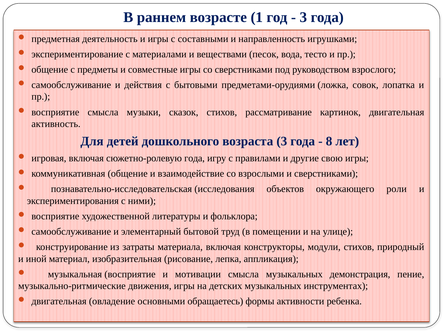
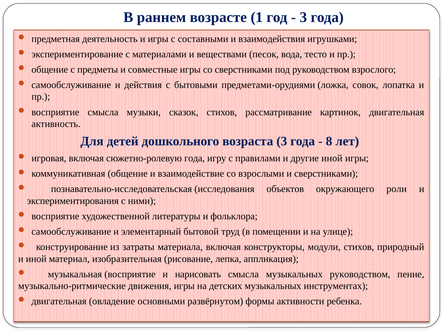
направленность: направленность -> взаимодействия (272, 39)
другие свою: свою -> иной (332, 158)
мотивации: мотивации -> нарисовать (198, 274)
музыкальных демонстрация: демонстрация -> руководством (360, 274)
обращаетесь: обращаетесь -> развёрнутом (215, 302)
